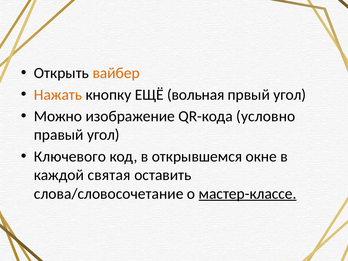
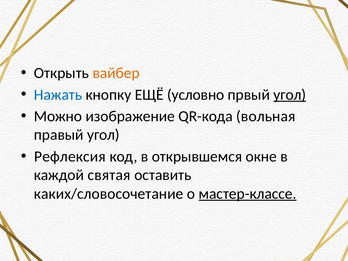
Нажать colour: orange -> blue (58, 95)
вольная: вольная -> условно (196, 95)
угол underline: none -> present (290, 95)
условно: условно -> вольная (266, 116)
Ключевого: Ключевого -> Рефлексия (70, 157)
слова/словосочетание: слова/словосочетание -> каких/словосочетание (109, 194)
